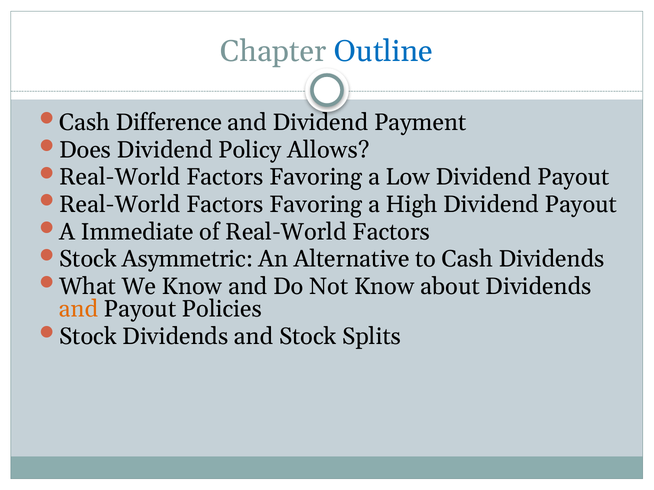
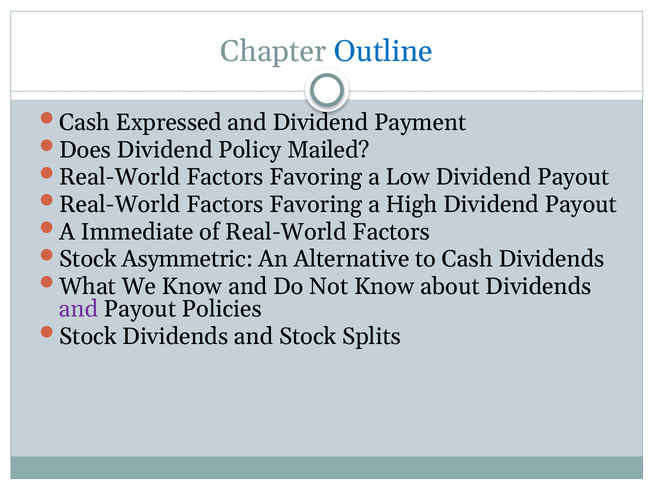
Difference: Difference -> Expressed (169, 123)
Allows: Allows -> Mailed (328, 150)
and colour: orange -> purple (78, 309)
